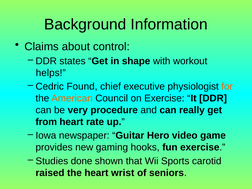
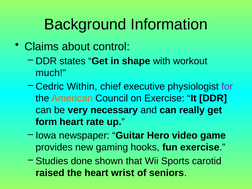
helps: helps -> much (51, 73)
Found: Found -> Within (82, 87)
for colour: orange -> purple (227, 87)
procedure: procedure -> necessary (114, 110)
from: from -> form (46, 122)
